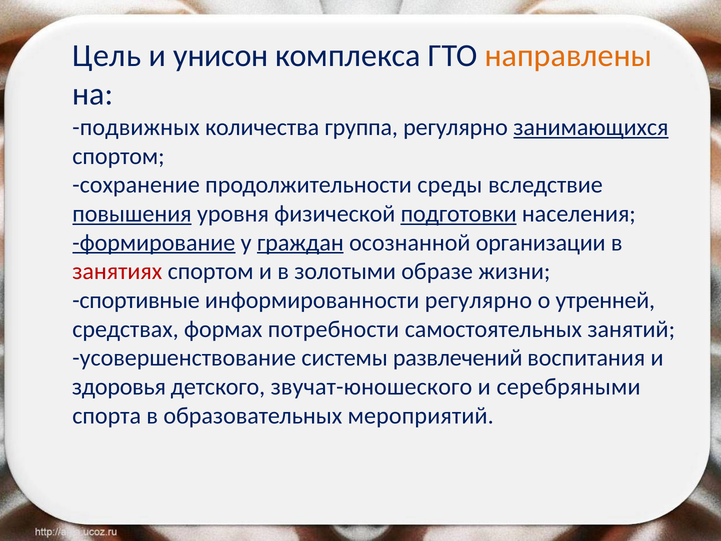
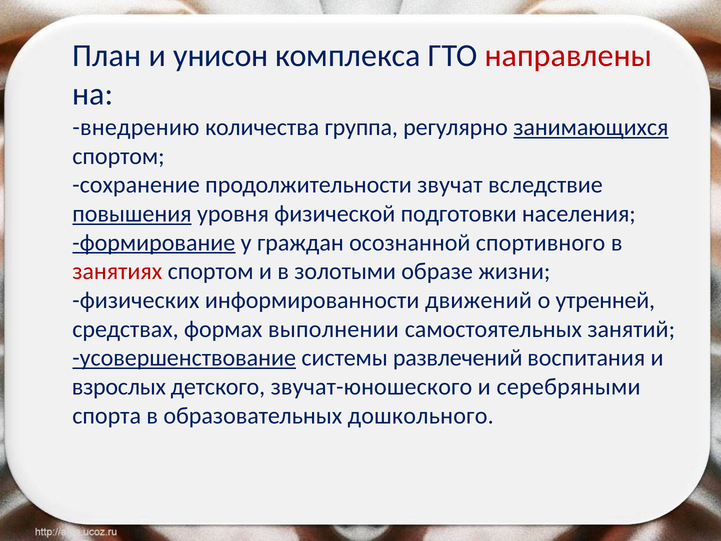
Цель: Цель -> План (107, 56)
направлены colour: orange -> red (568, 56)
подвижных: подвижных -> внедрению (136, 127)
среды: среды -> звучат (450, 185)
подготовки underline: present -> none (459, 214)
граждан underline: present -> none (300, 243)
организации: организации -> спортивного (541, 243)
спортивные: спортивные -> физических (136, 300)
информированности регулярно: регулярно -> движений (478, 300)
потребности: потребности -> выполнении (333, 329)
усовершенствование underline: none -> present (184, 358)
здоровья: здоровья -> взрослых (119, 387)
мероприятий: мероприятий -> дошкольного (421, 416)
